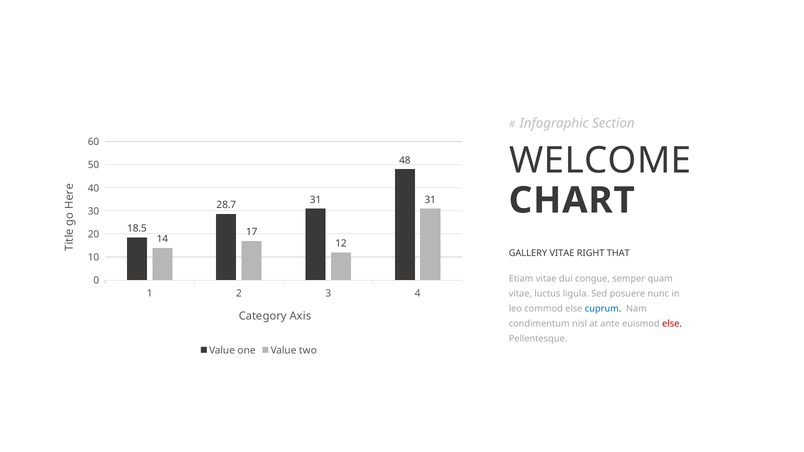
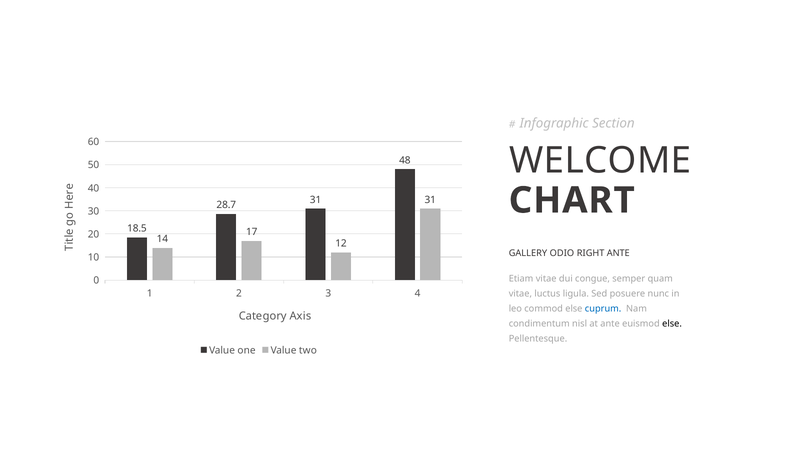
GALLERY VITAE: VITAE -> ODIO (562, 254)
RIGHT THAT: THAT -> ANTE (618, 254)
else colour: red -> black (672, 324)
